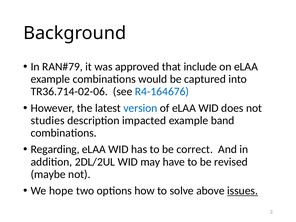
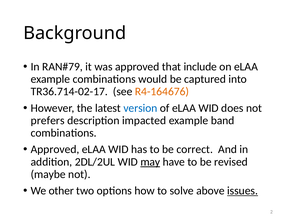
TR36.714-02-06: TR36.714-02-06 -> TR36.714-02-17 (69, 92)
R4-164676 colour: blue -> orange (162, 92)
studies: studies -> prefers (48, 120)
Regarding: Regarding -> Approved (55, 149)
may underline: none -> present (150, 162)
hope: hope -> other (61, 191)
